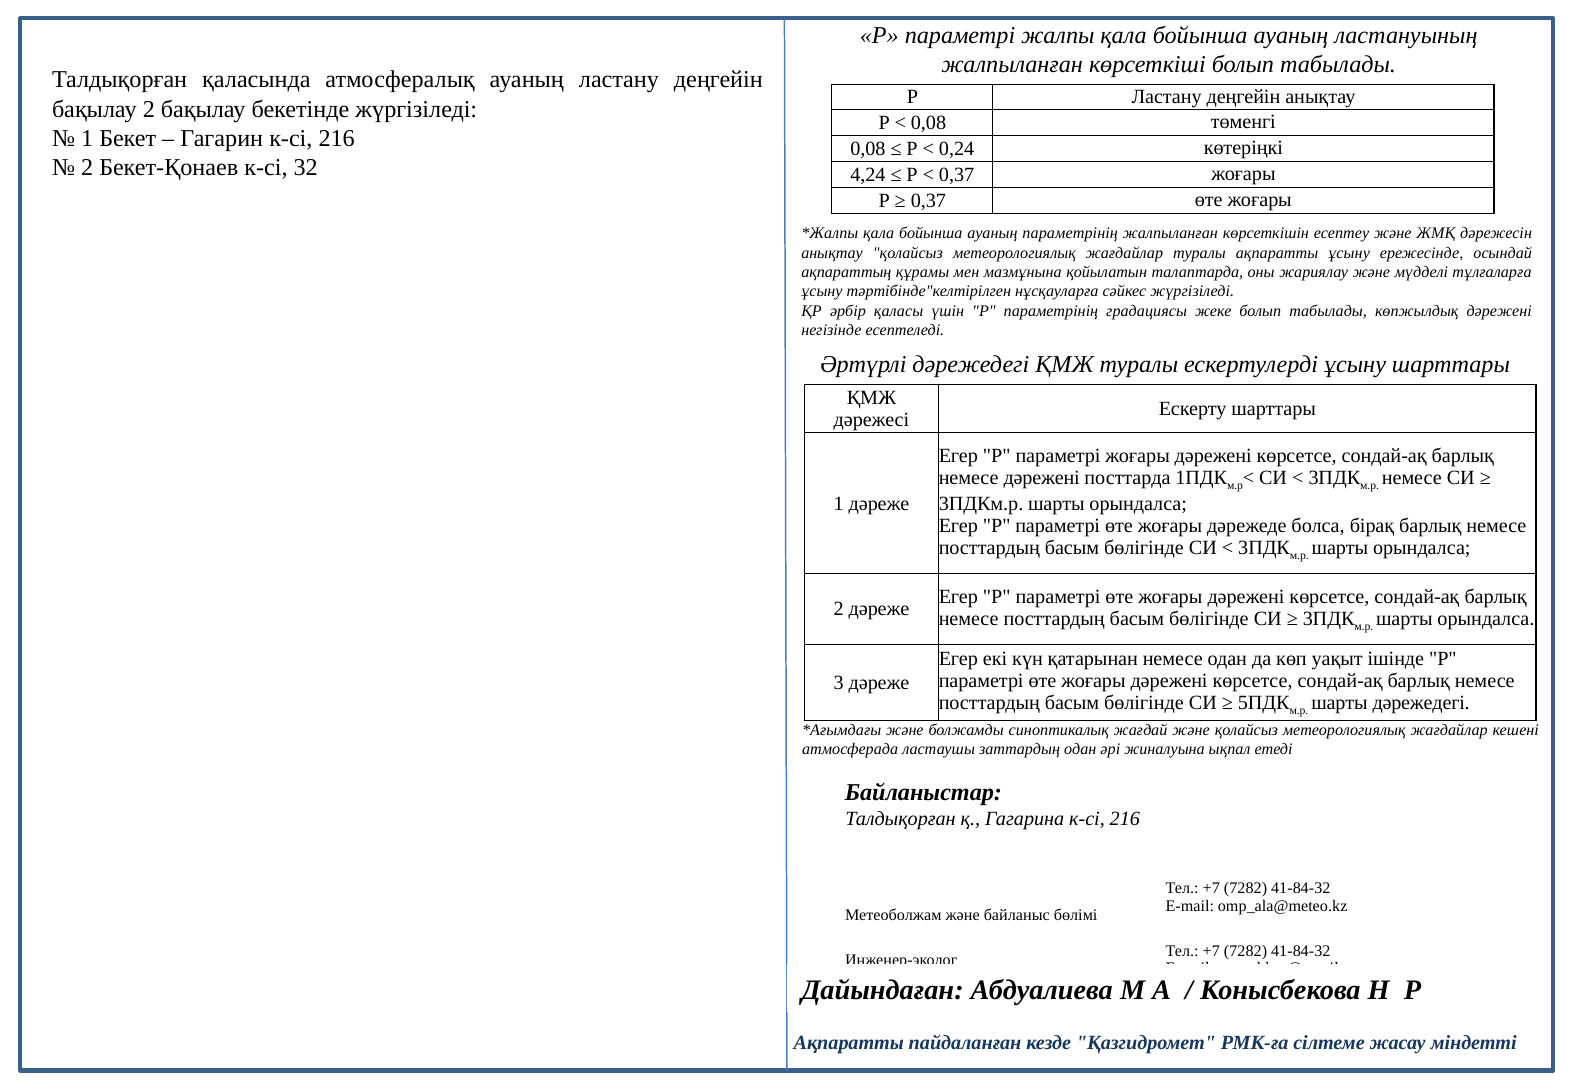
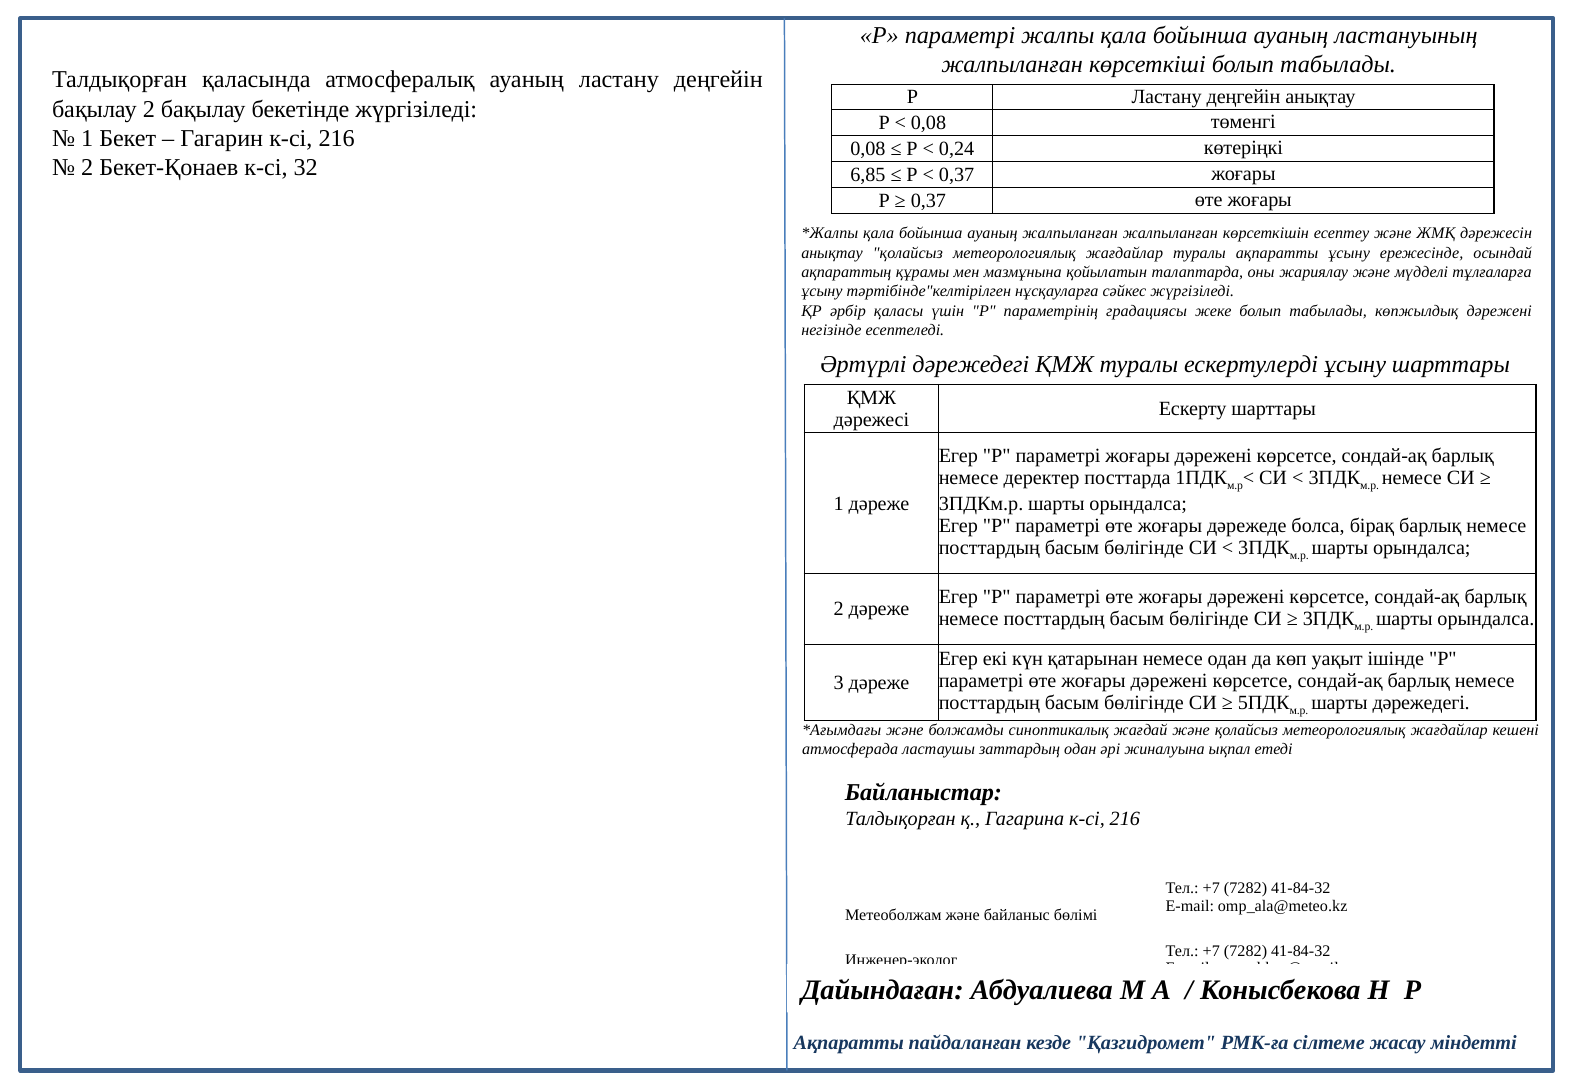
4,24: 4,24 -> 6,85 (868, 175)
ауаның параметрінің: параметрінің -> жалпыланған (1070, 234)
немесе дәрежені: дәрежені -> деректер (1042, 478)
